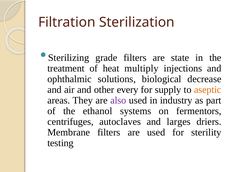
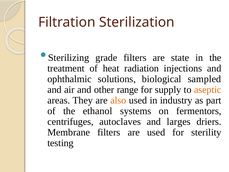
multiply: multiply -> radiation (142, 68)
decrease: decrease -> sampled (204, 79)
every: every -> range (128, 90)
also colour: purple -> orange (118, 100)
